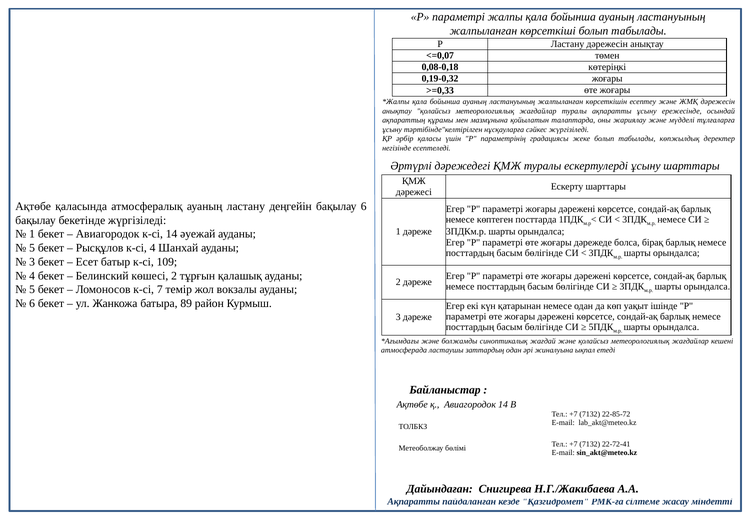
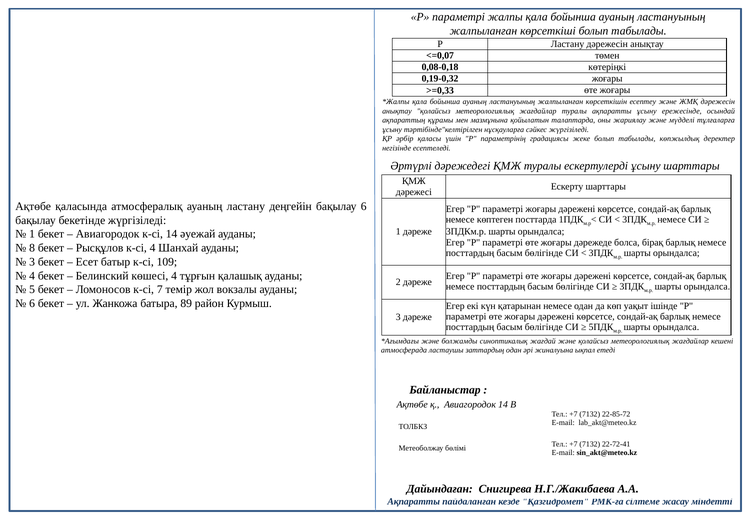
5: 5 -> 8 (32, 248)
көшесі 2: 2 -> 4 (174, 276)
